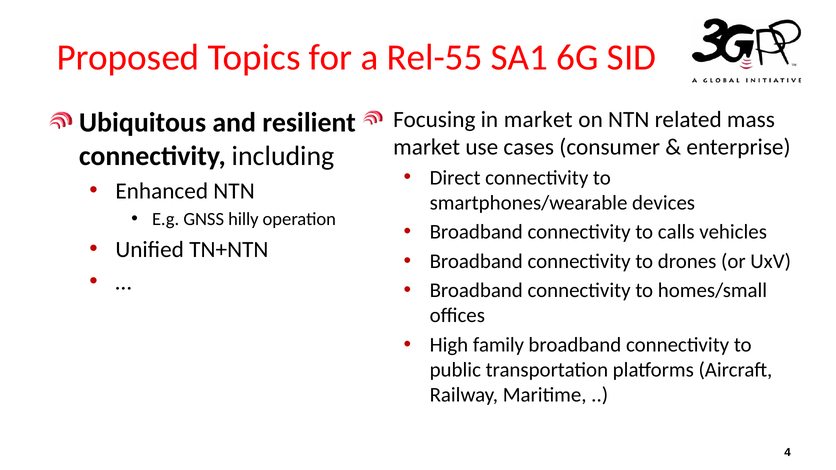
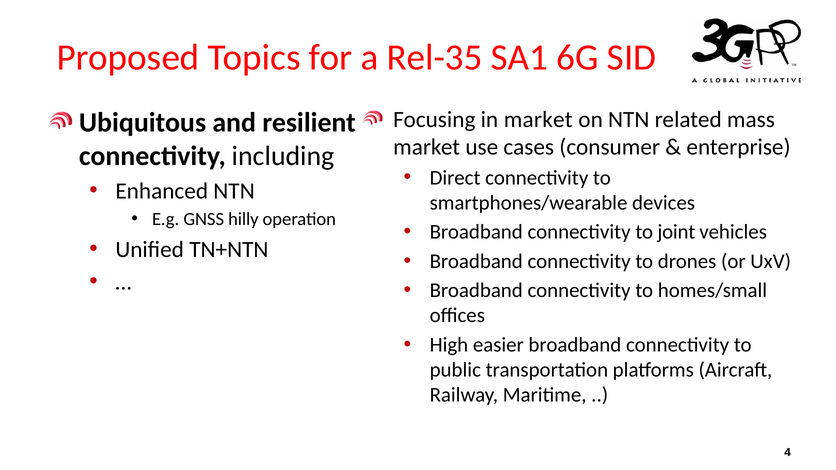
Rel-55: Rel-55 -> Rel-35 (435, 57)
calls: calls -> joint (676, 232)
family: family -> easier (498, 345)
